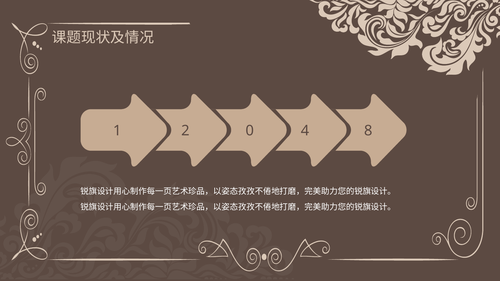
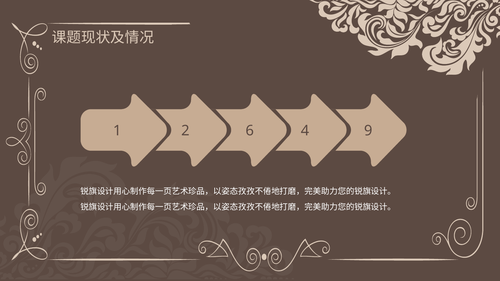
0: 0 -> 6 (250, 131)
8: 8 -> 9 (368, 131)
